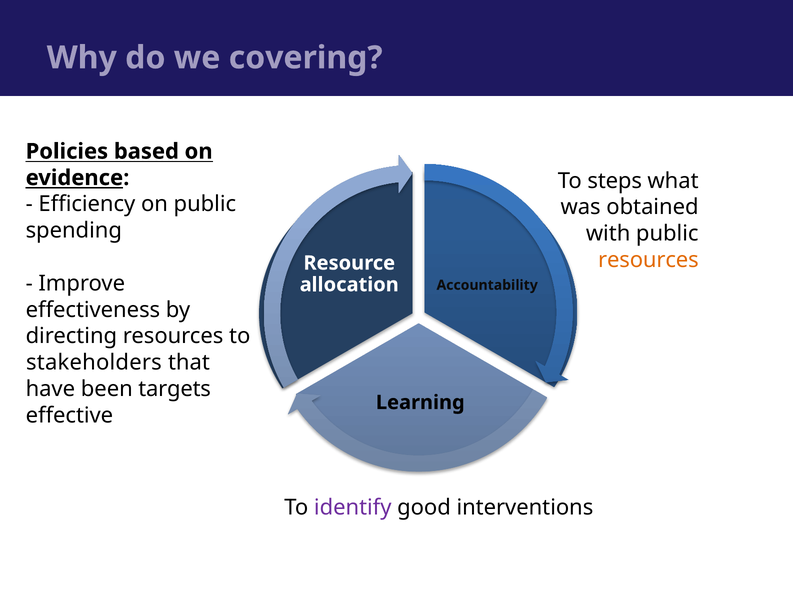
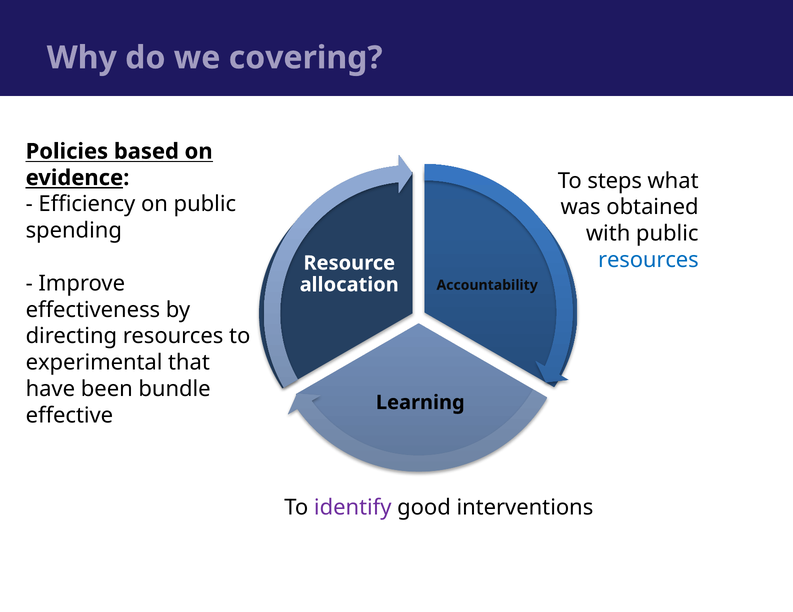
resources colour: orange -> blue (648, 260)
stakeholders: stakeholders -> experimental (94, 363)
targets: targets -> bundle (175, 389)
